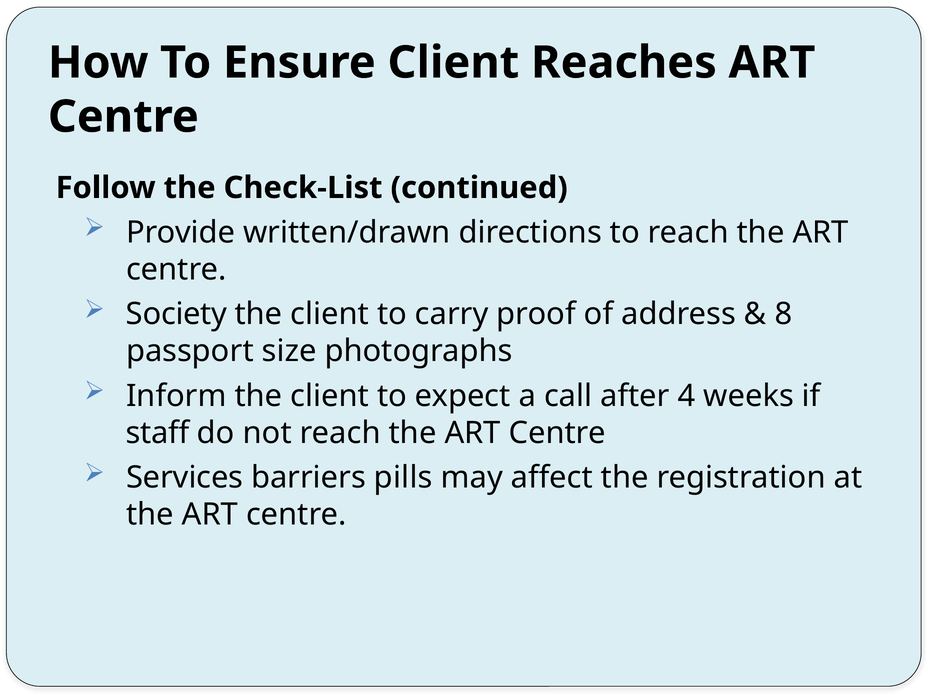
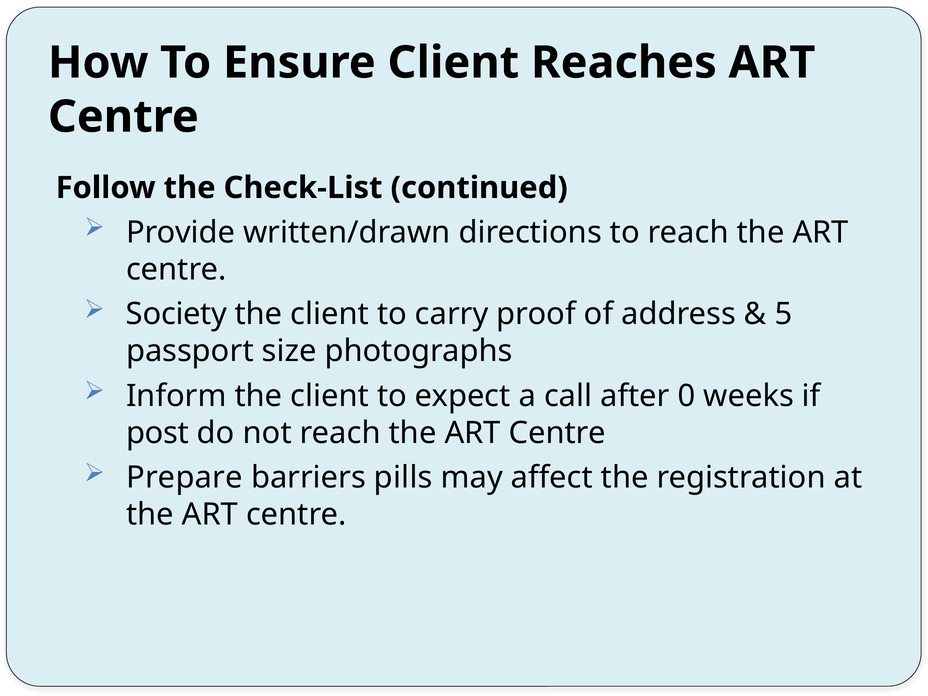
8: 8 -> 5 (783, 314)
4: 4 -> 0 (686, 396)
staff: staff -> post (158, 433)
Services: Services -> Prepare (184, 478)
